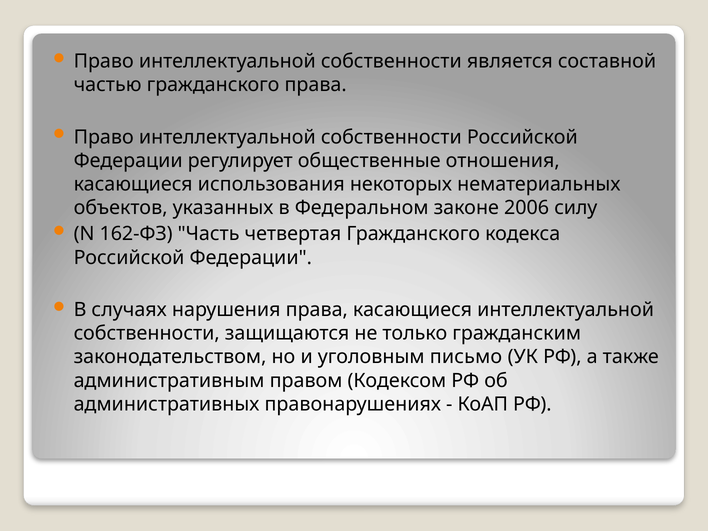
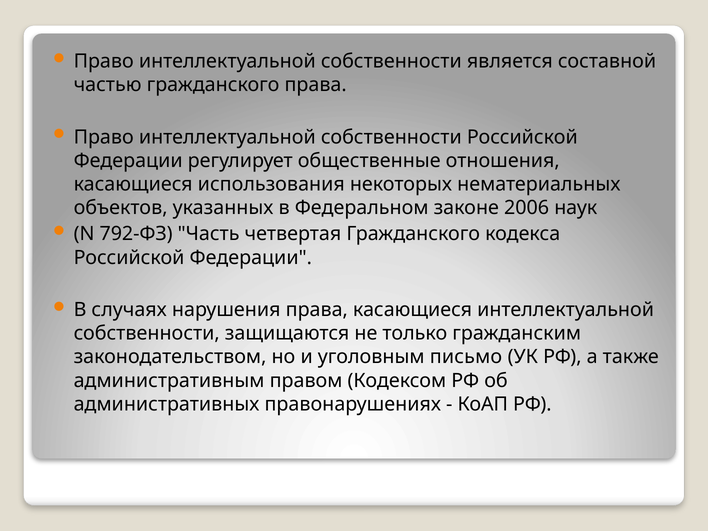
силу: силу -> наук (576, 208)
162-ФЗ: 162-ФЗ -> 792-ФЗ (136, 234)
